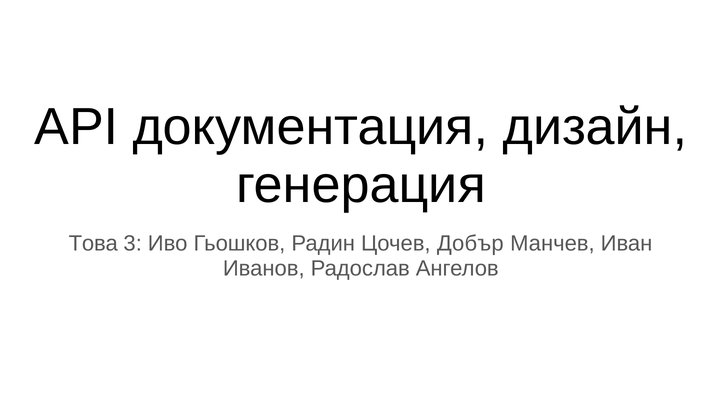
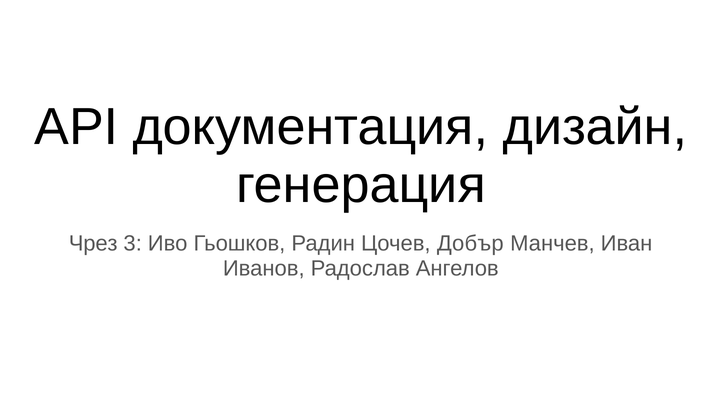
Това: Това -> Чрез (93, 244)
